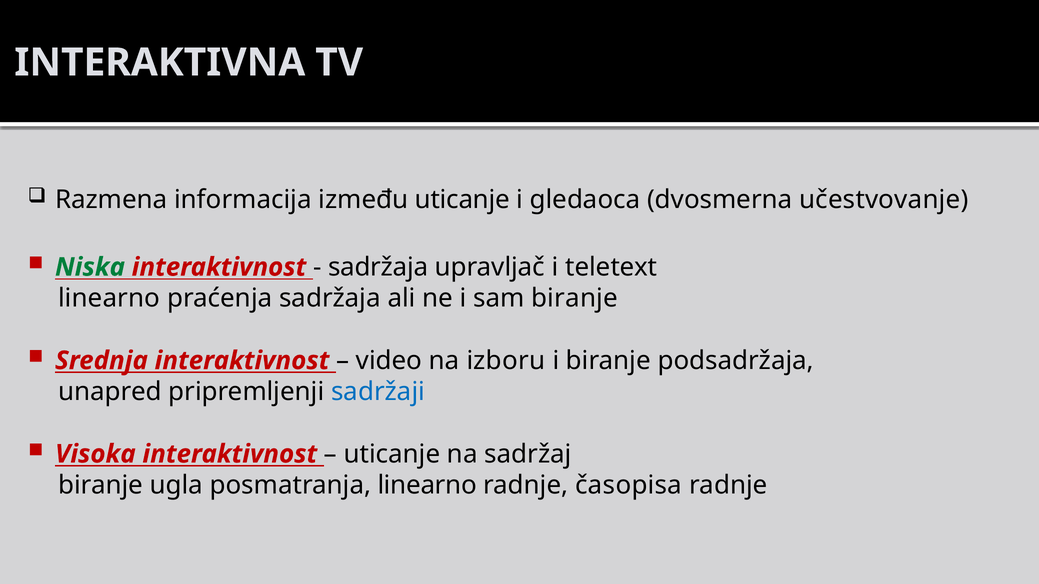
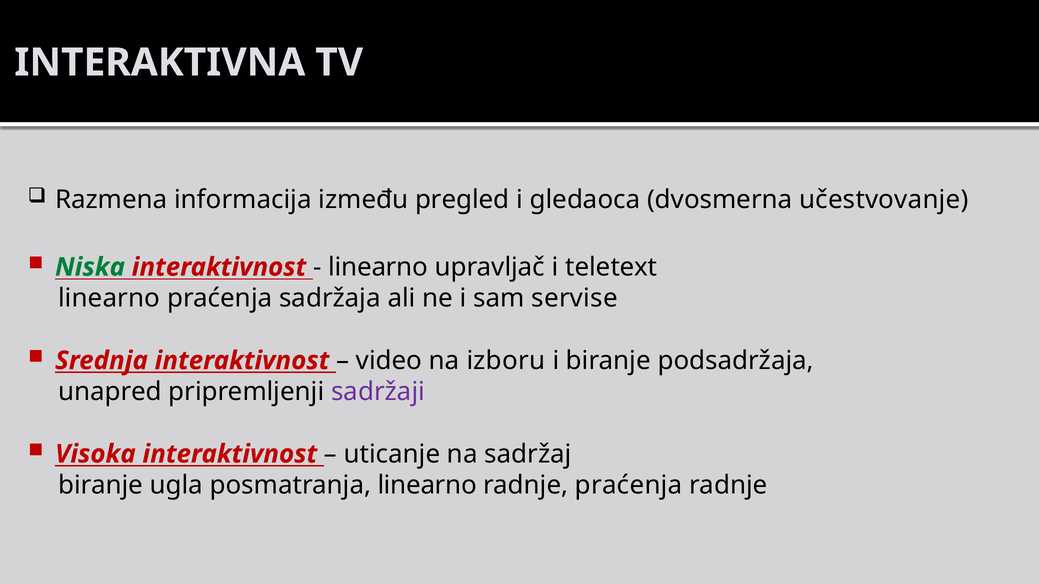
između uticanje: uticanje -> pregled (462, 200)
sadržaja: sadržaja -> linearno (378, 267)
sam biranje: biranje -> servise (575, 298)
sadržaji colour: blue -> purple (378, 392)
radnje časopisa: časopisa -> praćenja (629, 486)
